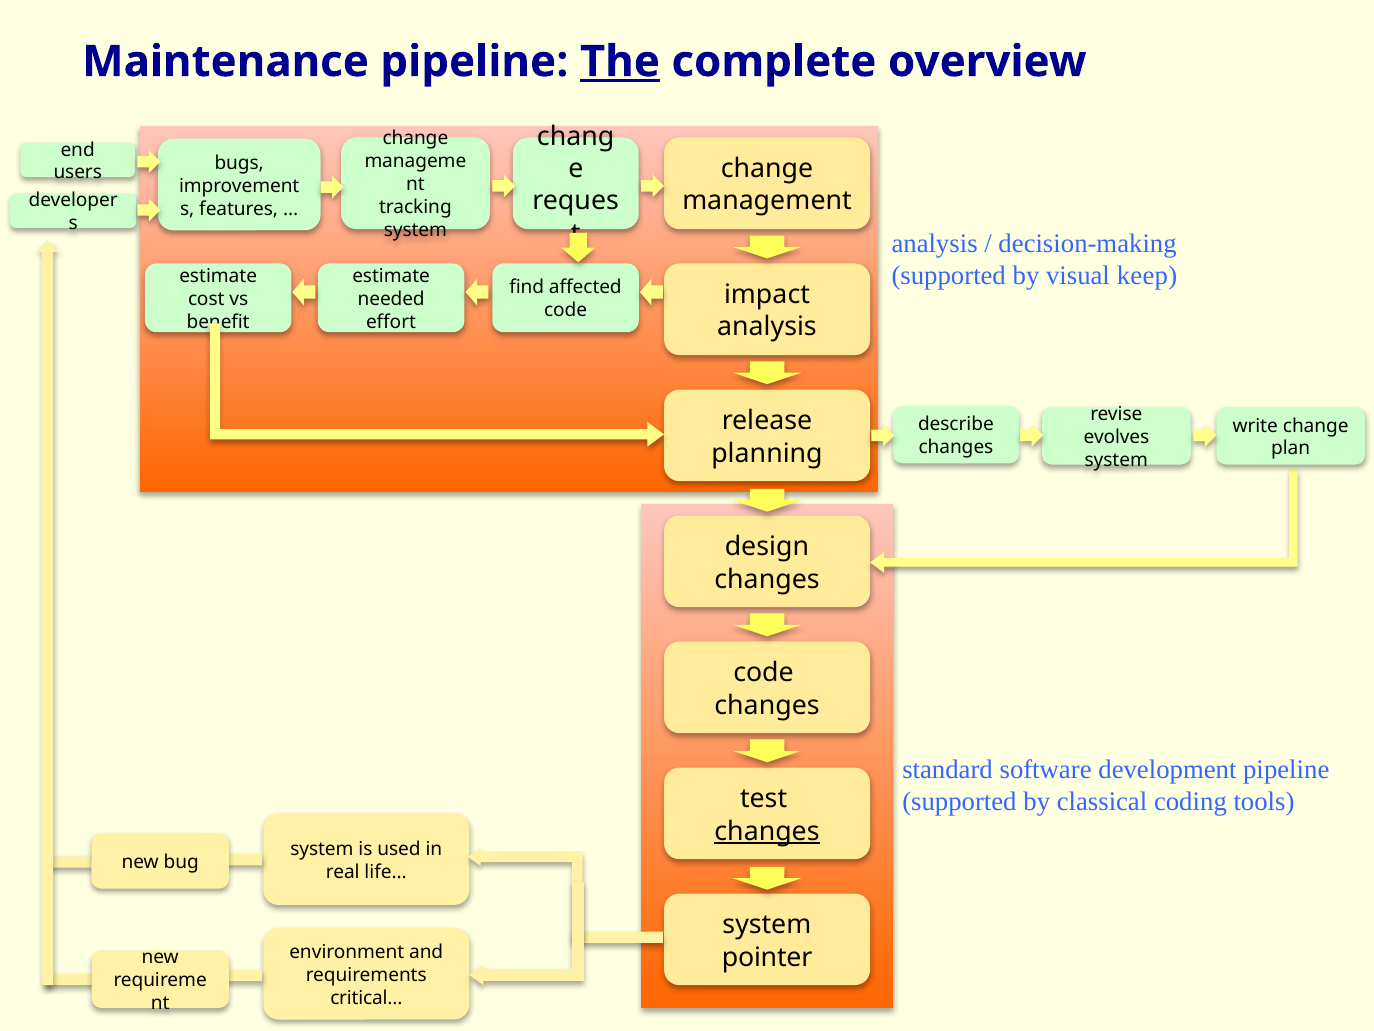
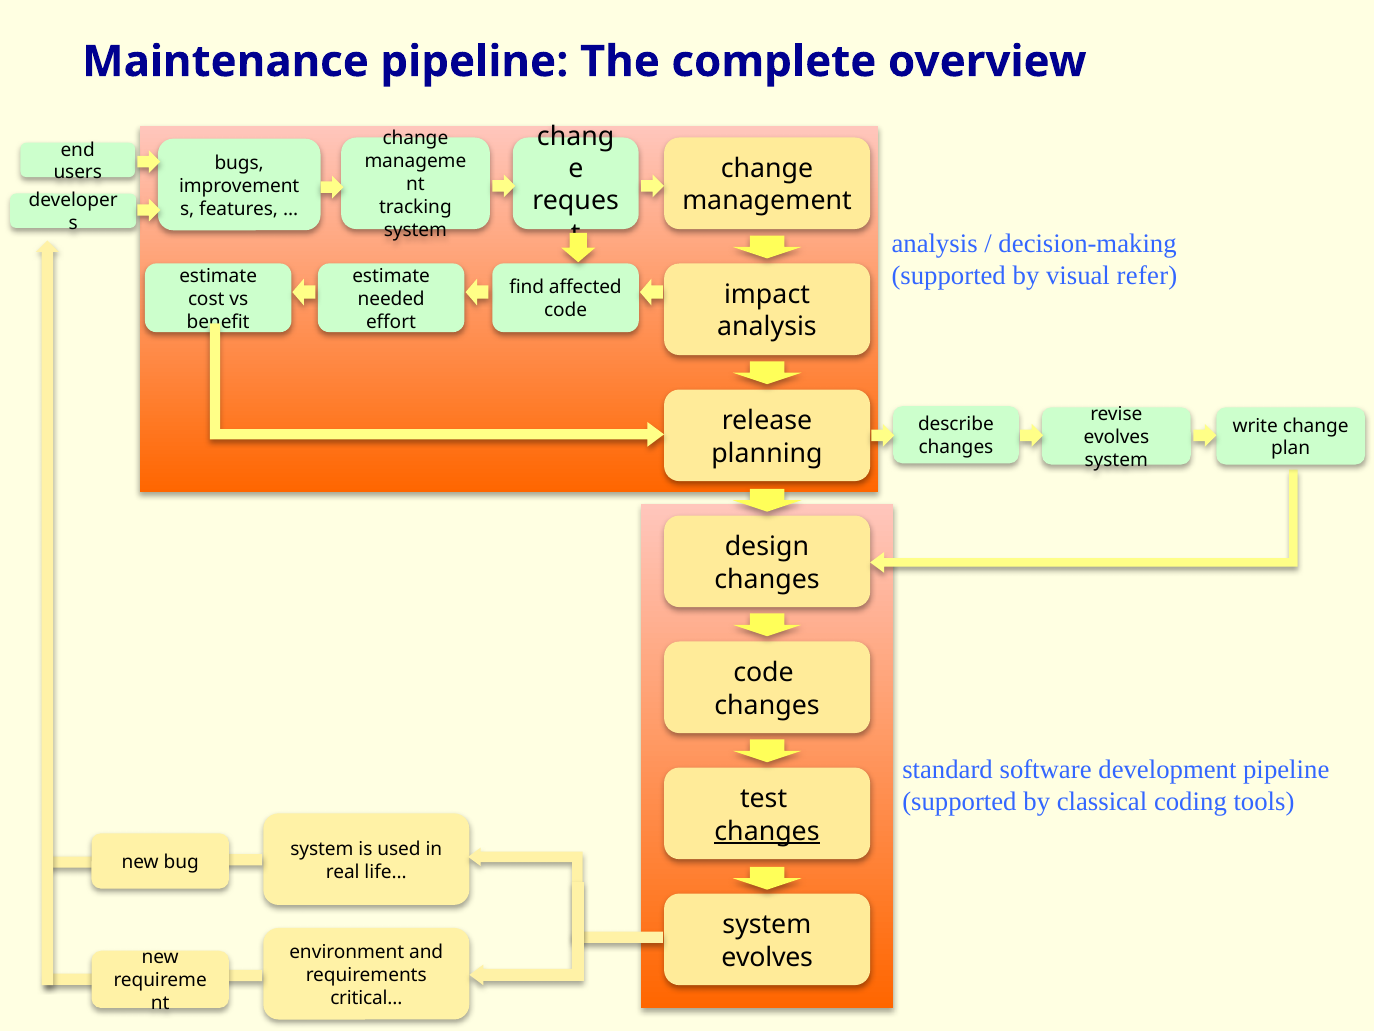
The underline: present -> none (620, 62)
keep: keep -> refer (1147, 276)
pointer: pointer -> evolves (767, 957)
